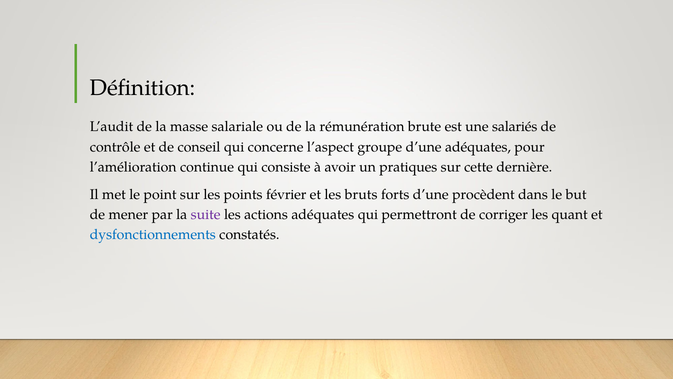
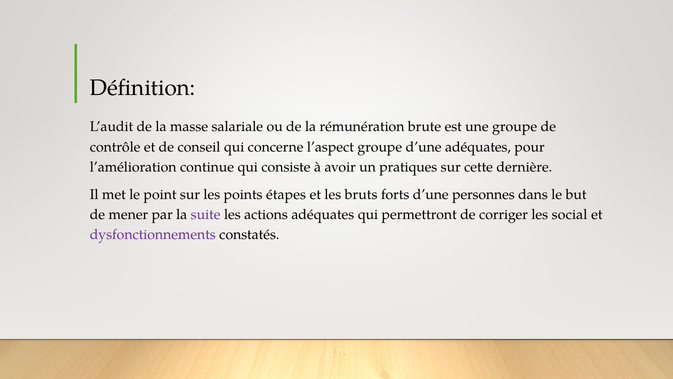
une salariés: salariés -> groupe (515, 127)
février: février -> étapes (286, 194)
procèdent: procèdent -> personnes (483, 194)
quant: quant -> social (570, 214)
dysfonctionnements colour: blue -> purple (153, 235)
